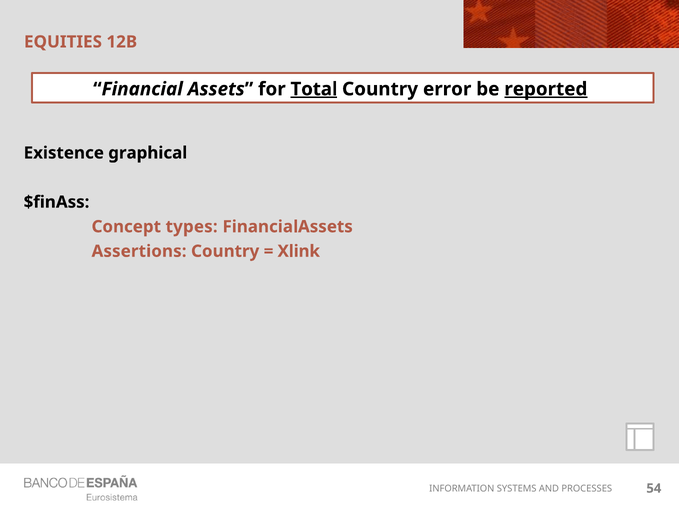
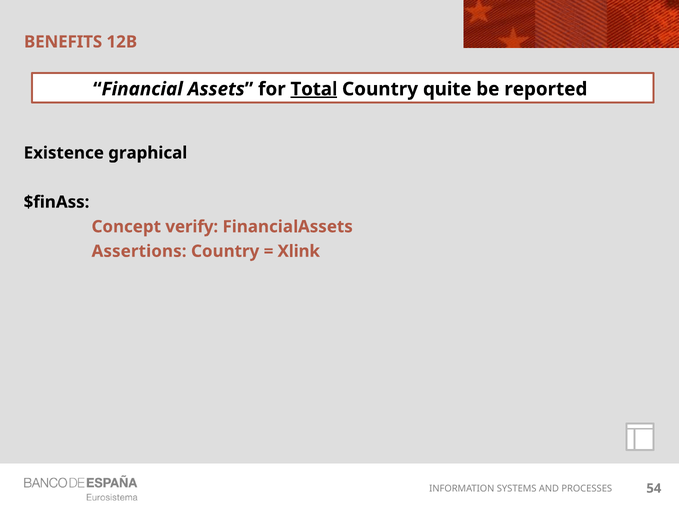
EQUITIES: EQUITIES -> BENEFITS (63, 42)
error: error -> quite (447, 89)
reported underline: present -> none (546, 89)
types: types -> verify (192, 226)
